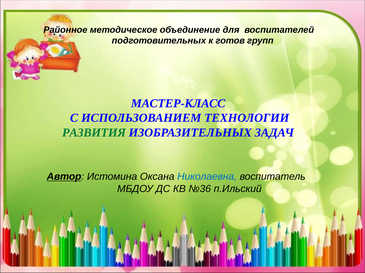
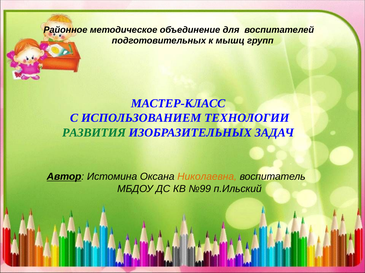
готов: готов -> мышц (230, 41)
Николаевна colour: blue -> orange (207, 177)
№36: №36 -> №99 (200, 189)
